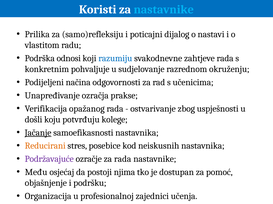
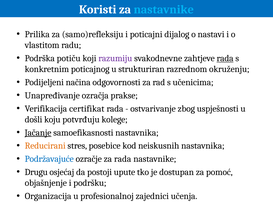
odnosi: odnosi -> potiču (69, 58)
razumiju colour: blue -> purple (115, 58)
rada underline: none -> present (225, 58)
pohvaljuje: pohvaljuje -> poticajnog (90, 69)
sudjelovanje: sudjelovanje -> strukturiran (141, 69)
opažanog: opažanog -> certifikat (87, 109)
Podržavajuće colour: purple -> blue (49, 160)
Među: Među -> Drugu (36, 173)
njima: njima -> upute (124, 173)
